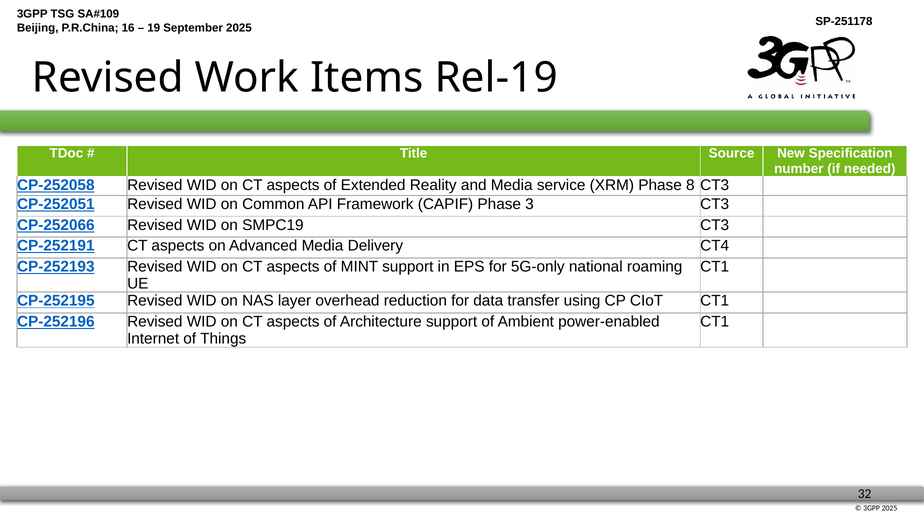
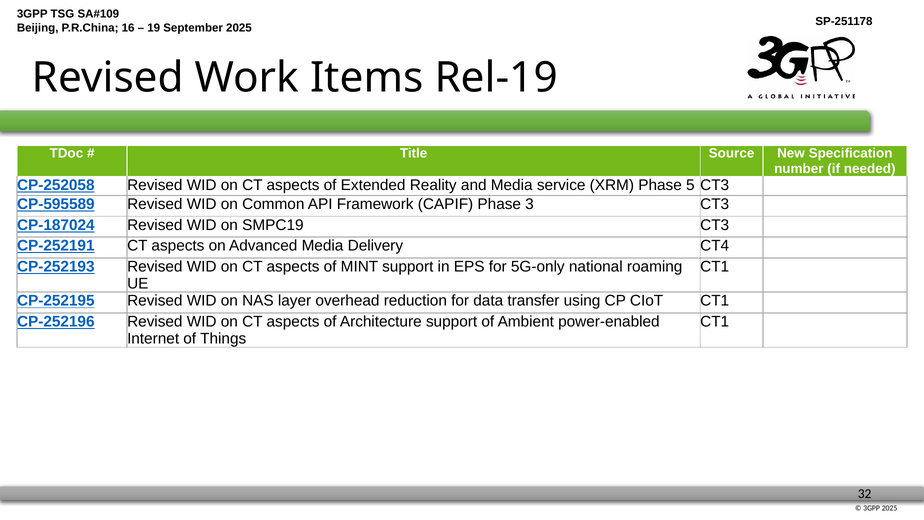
8: 8 -> 5 (690, 185)
CP-252051: CP-252051 -> CP-595589 (56, 204)
CP-252066: CP-252066 -> CP-187024 (56, 225)
